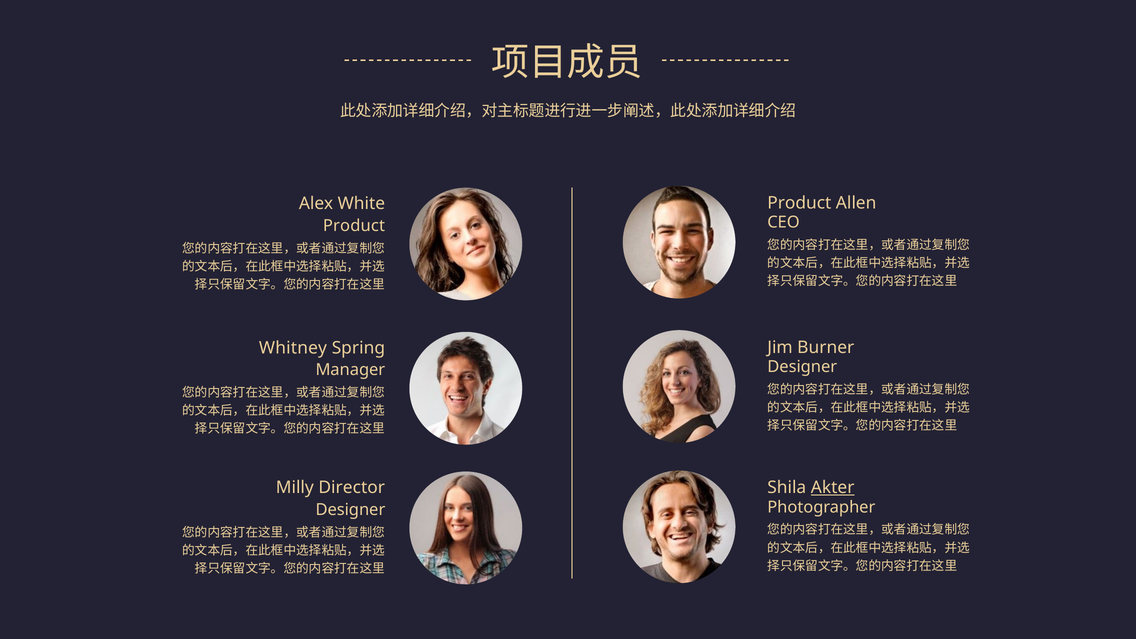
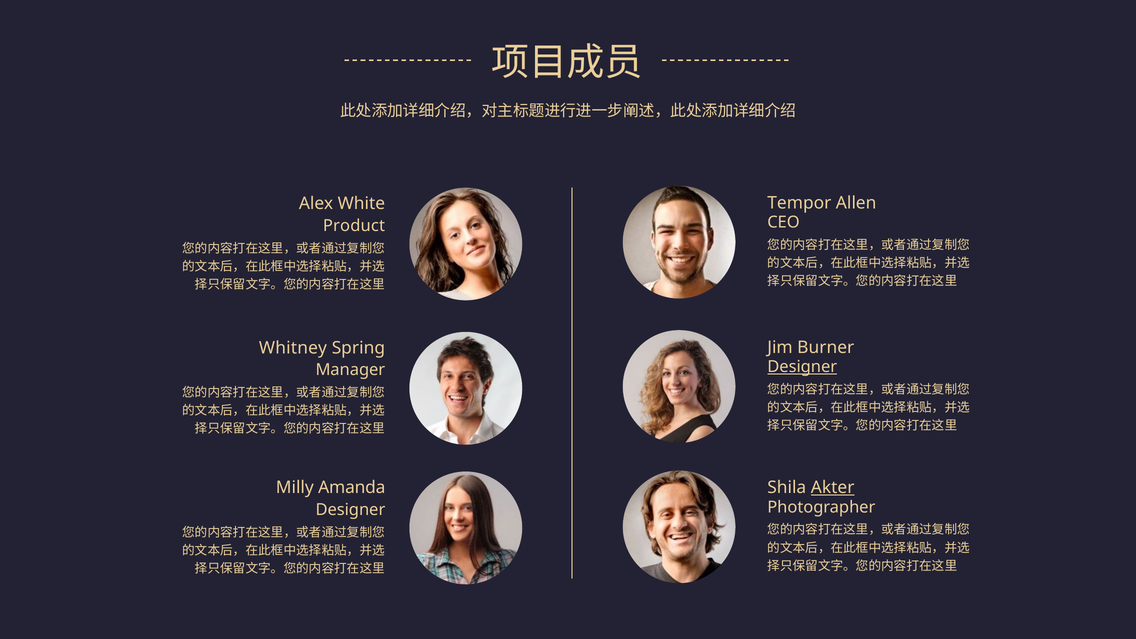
Product: Product -> Tempor (799, 203)
Designer underline: none -> present (802, 367)
Director: Director -> Amanda (352, 488)
